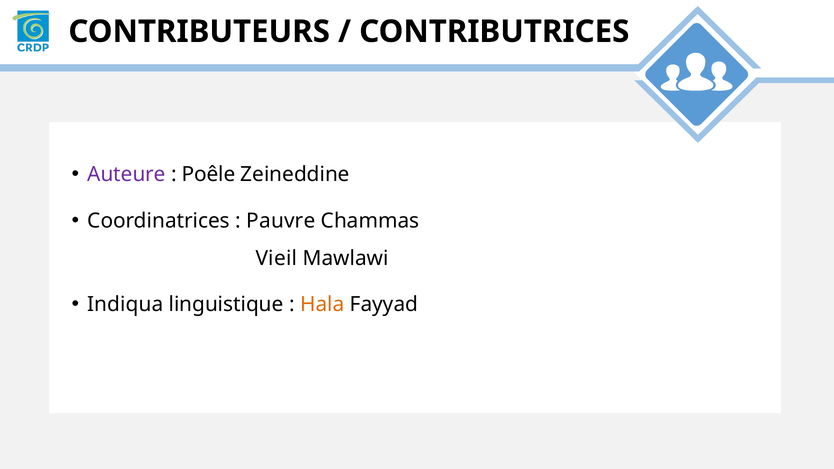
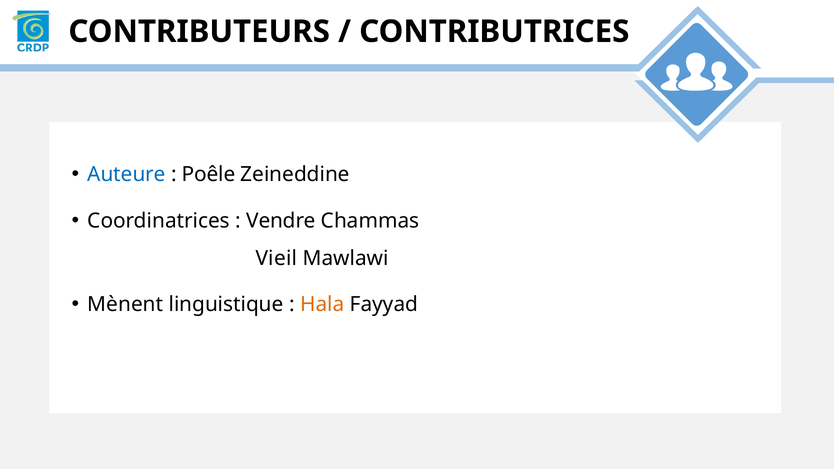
Auteure colour: purple -> blue (127, 175)
Pauvre: Pauvre -> Vendre (281, 221)
Indiqua: Indiqua -> Mènent (125, 305)
